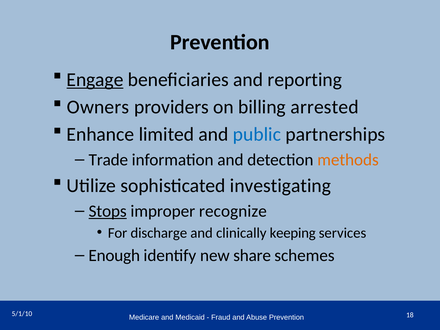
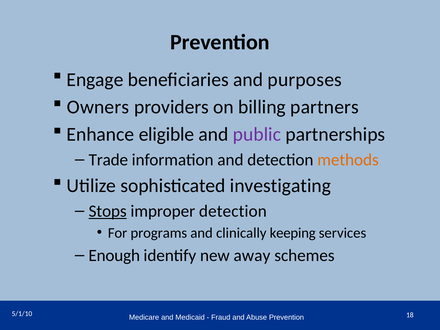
Engage underline: present -> none (95, 80)
reporting: reporting -> purposes (305, 80)
arrested: arrested -> partners (325, 107)
limited: limited -> eligible (167, 134)
public colour: blue -> purple (257, 134)
improper recognize: recognize -> detection (233, 211)
discharge: discharge -> programs (159, 233)
share: share -> away (252, 256)
